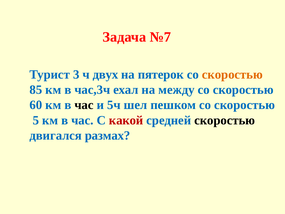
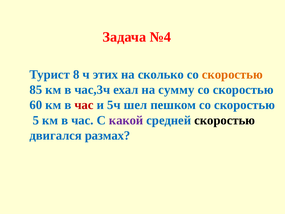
№7: №7 -> №4 (160, 37)
3: 3 -> 8 (76, 74)
двух: двух -> этих (105, 74)
пятерок: пятерок -> сколько (161, 74)
между: между -> сумму (176, 90)
час colour: black -> red (84, 105)
какой colour: red -> purple (126, 120)
